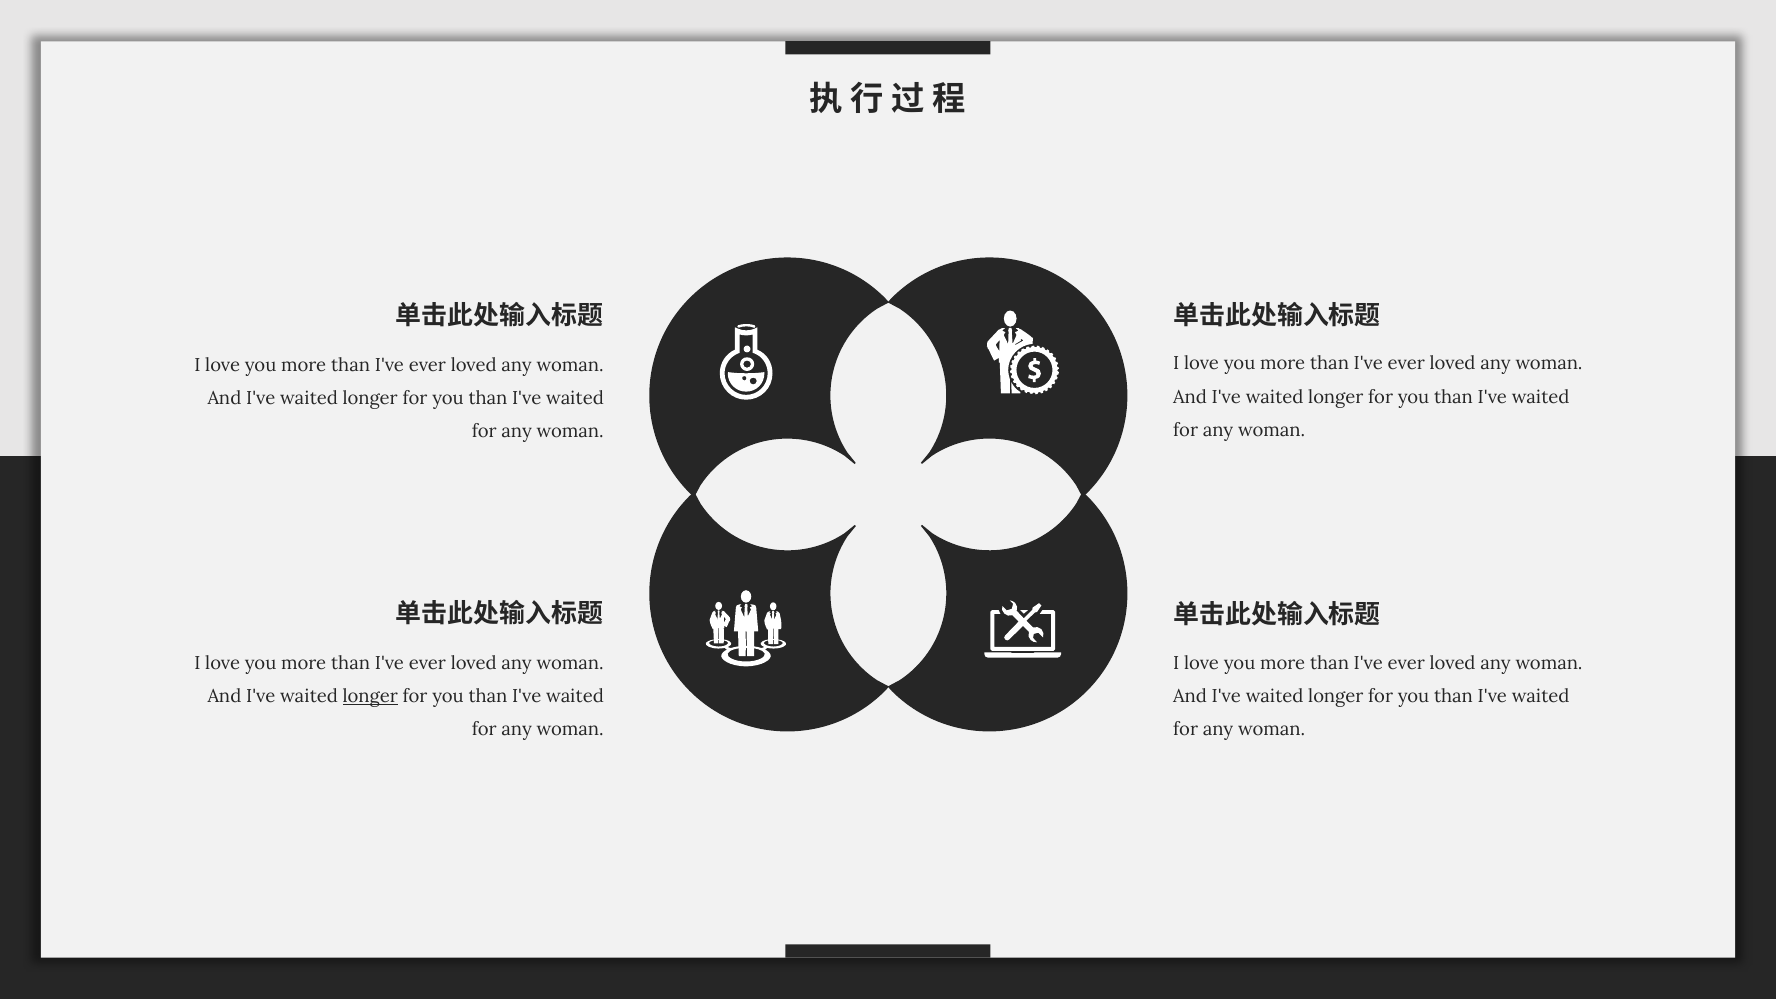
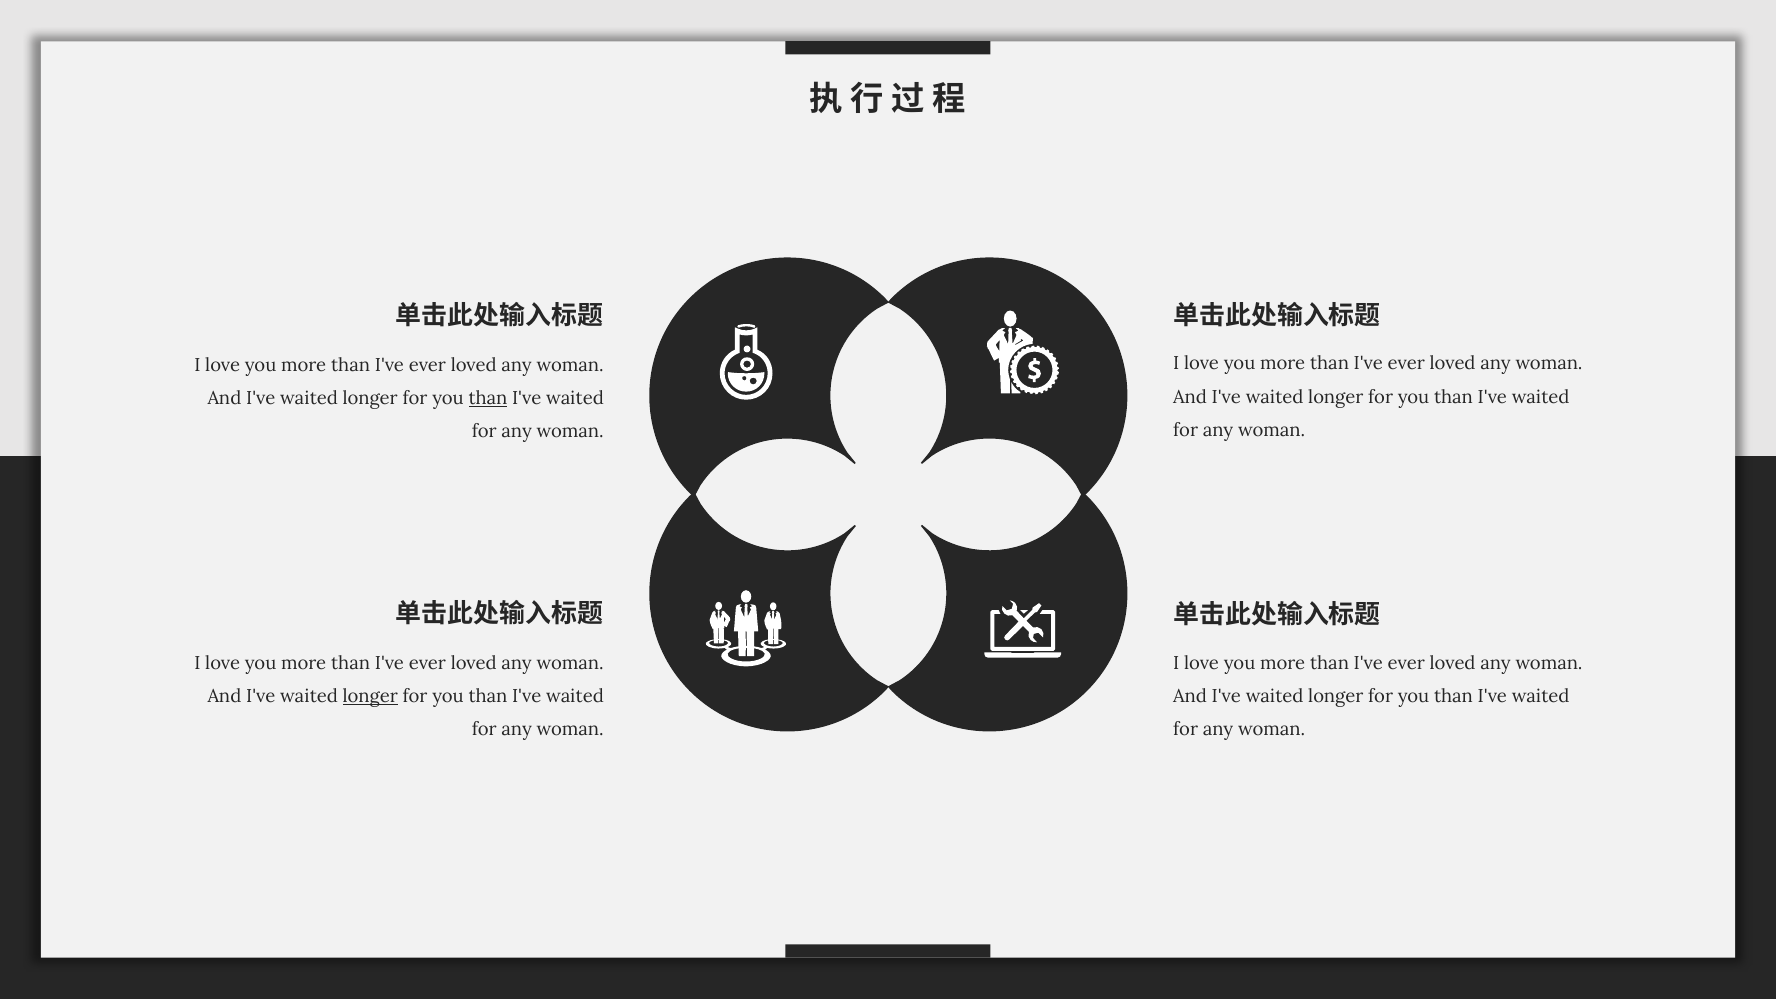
than underline: none -> present (488, 398)
